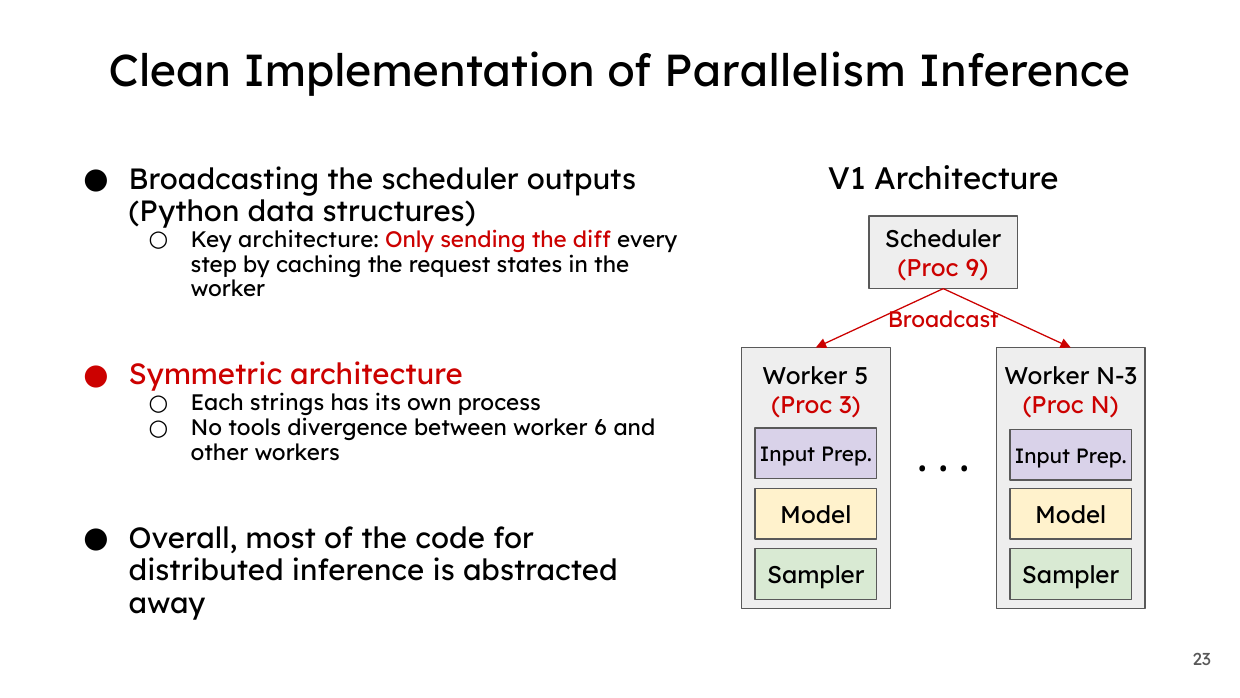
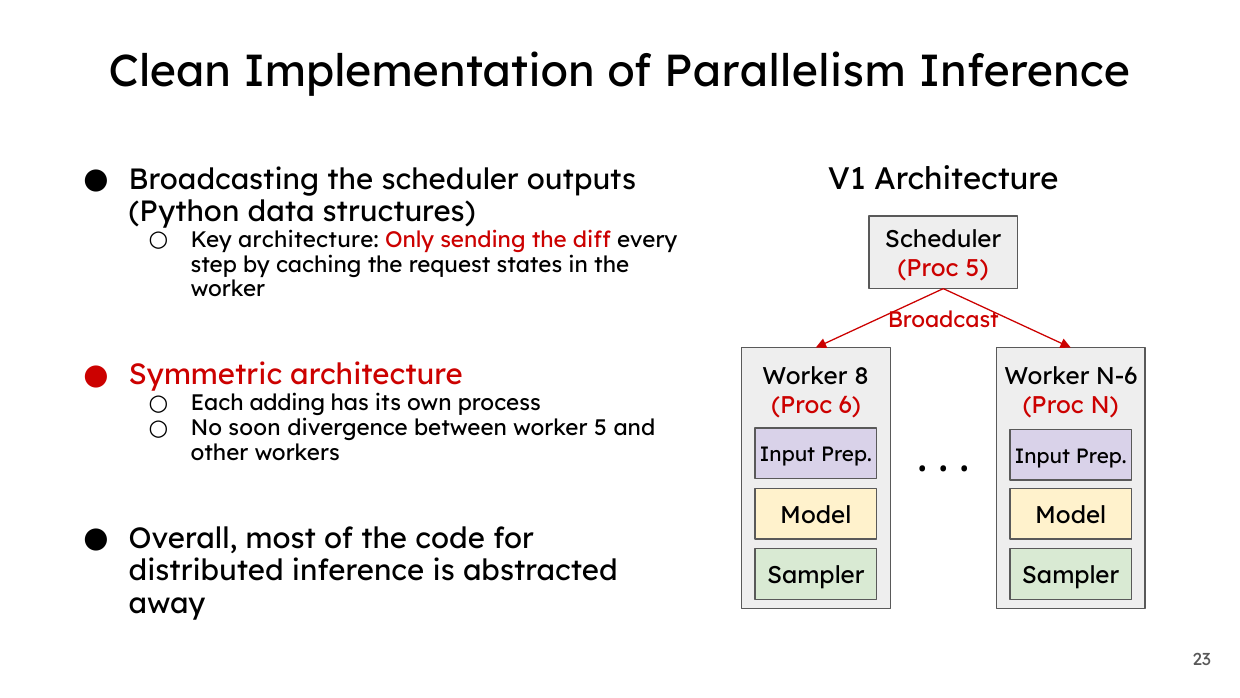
Proc 9: 9 -> 5 (977, 268)
5: 5 -> 8 (862, 376)
N-3: N-3 -> N-6 (1117, 376)
strings: strings -> adding (287, 403)
3: 3 -> 6 (850, 405)
tools: tools -> soon (255, 428)
worker 6: 6 -> 5 (600, 428)
